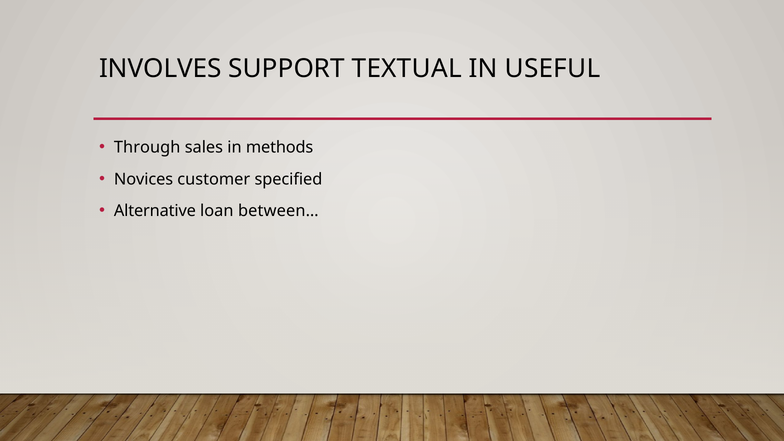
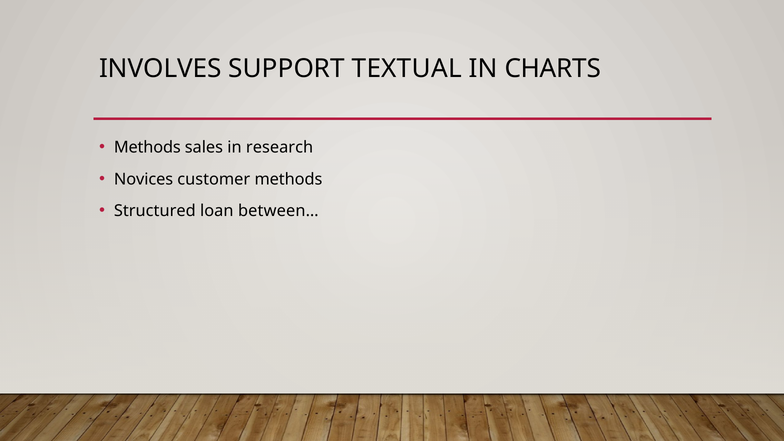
USEFUL: USEFUL -> CHARTS (553, 69)
Through: Through -> Methods (147, 147)
methods: methods -> research (280, 147)
customer specified: specified -> methods (288, 179)
Alternative: Alternative -> Structured (155, 211)
